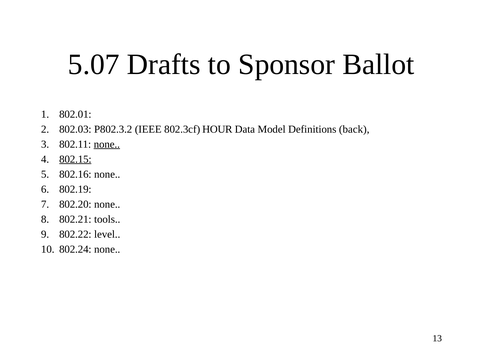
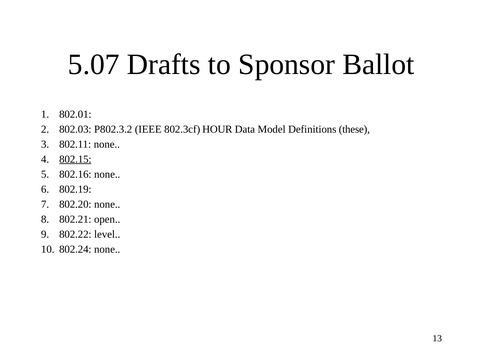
back: back -> these (354, 129)
none underline: present -> none (107, 144)
tools: tools -> open (107, 219)
